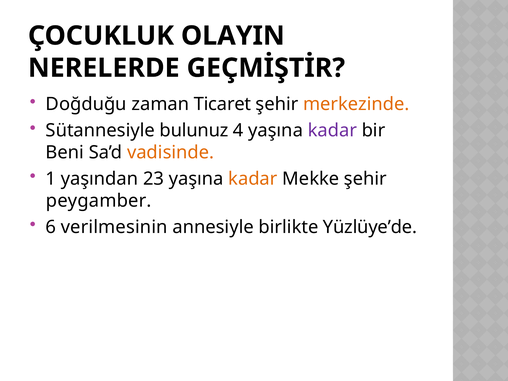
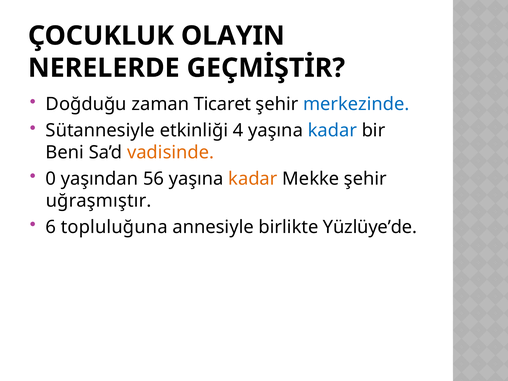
merkezinde colour: orange -> blue (356, 104)
bulunuz: bulunuz -> etkinliği (194, 130)
kadar colour: purple -> blue (332, 130)
1: 1 -> 0 (51, 179)
23: 23 -> 56 (153, 179)
peygamber: peygamber -> uğraşmıştır (99, 201)
verilmesinin: verilmesinin -> topluluğuna (114, 227)
